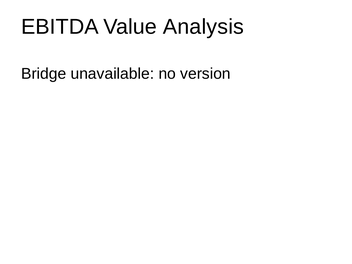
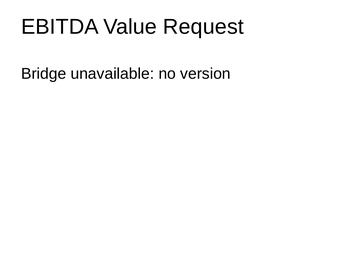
Analysis: Analysis -> Request (203, 27)
